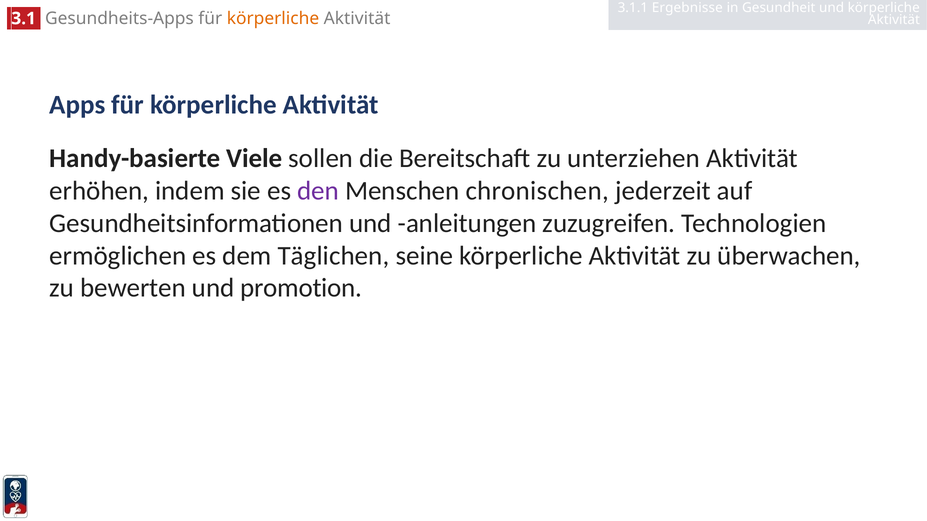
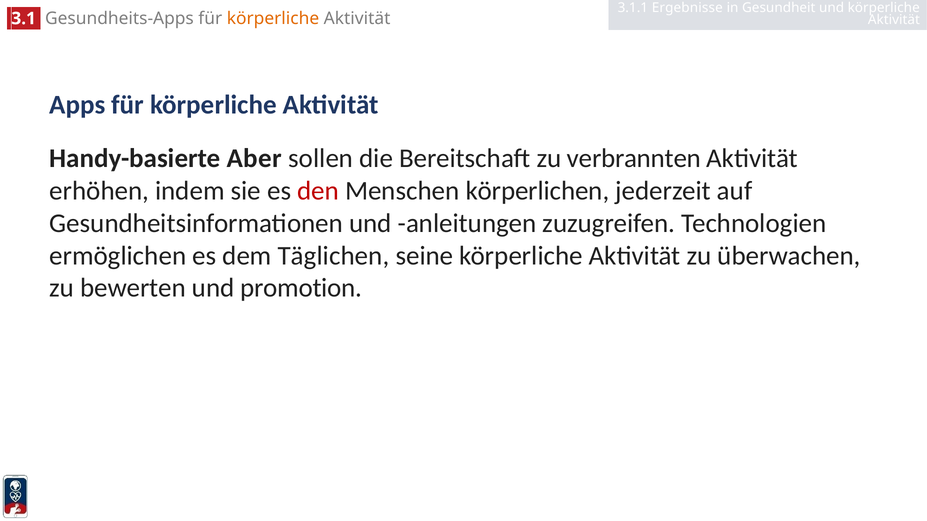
Viele: Viele -> Aber (254, 158)
unterziehen: unterziehen -> verbrannten (634, 158)
den colour: purple -> red (318, 191)
chronischen: chronischen -> körperlichen (537, 191)
